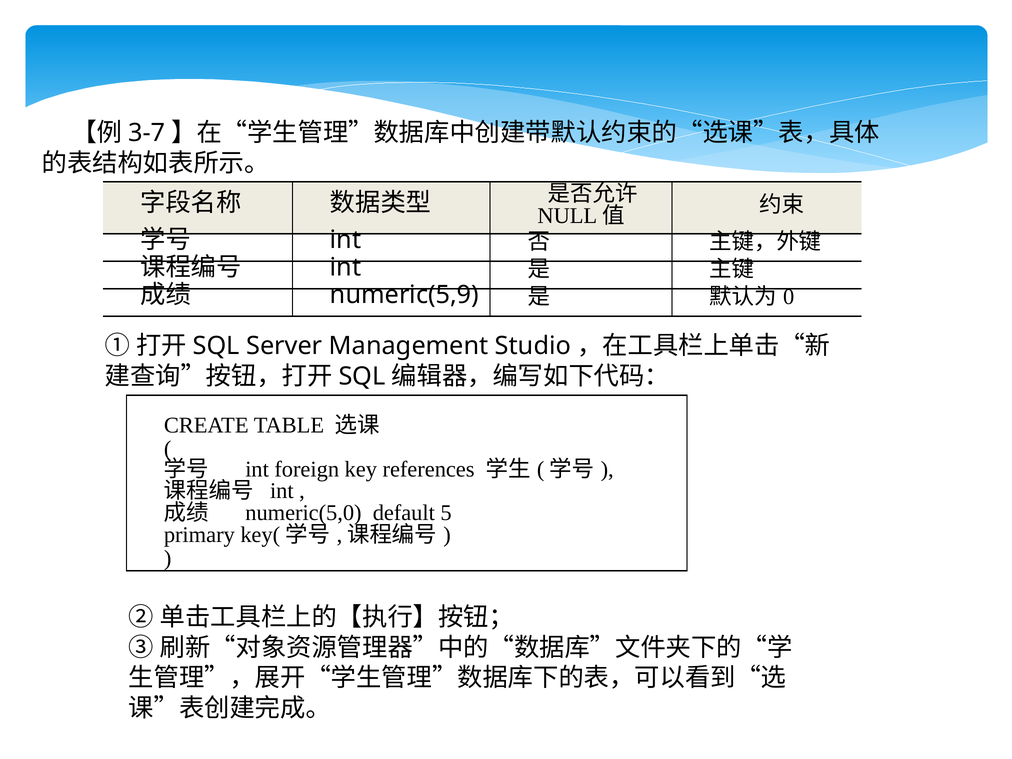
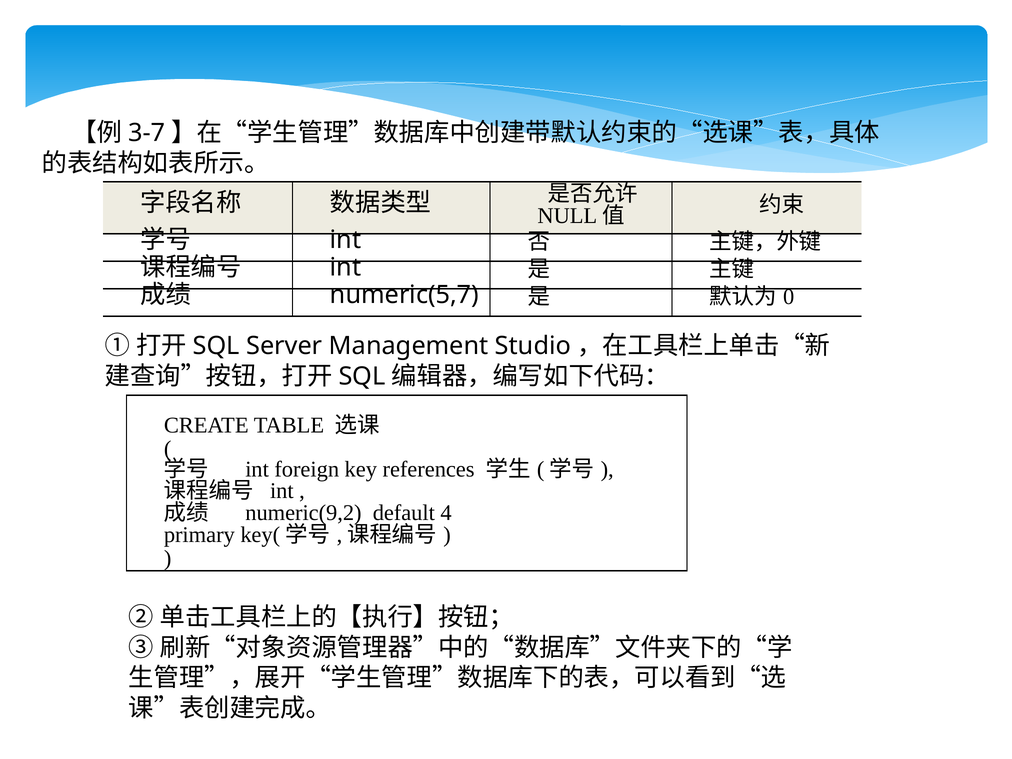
numeric(5,9: numeric(5,9 -> numeric(5,7 (404, 295)
numeric(5,0: numeric(5,0 -> numeric(9,2 (303, 513)
5: 5 -> 4 (446, 513)
